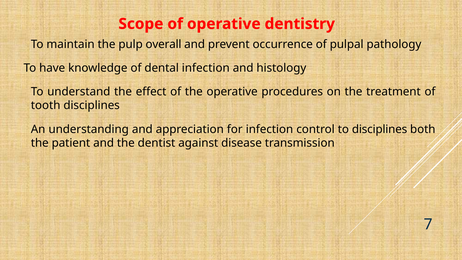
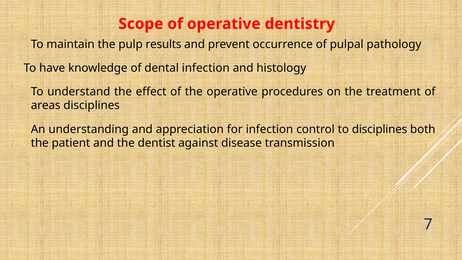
overall: overall -> results (164, 44)
tooth: tooth -> areas (46, 105)
